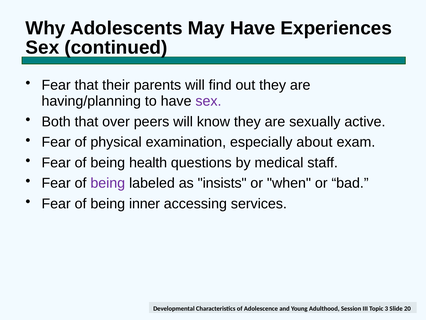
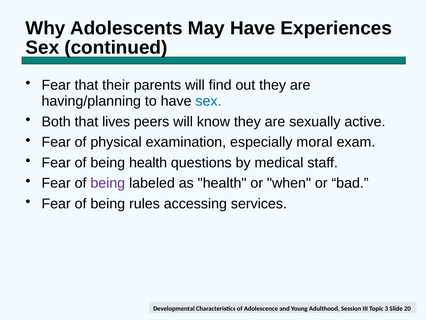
sex colour: purple -> blue (208, 101)
over: over -> lives (116, 122)
about: about -> moral (314, 142)
as insists: insists -> health (222, 183)
inner: inner -> rules (144, 203)
